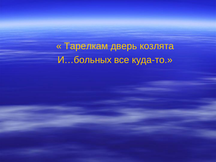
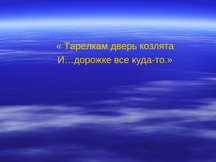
И…больных: И…больных -> И…дорожке (85, 60)
